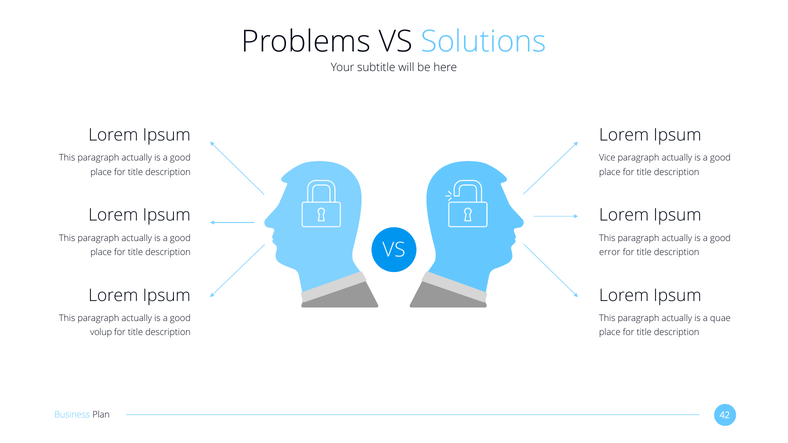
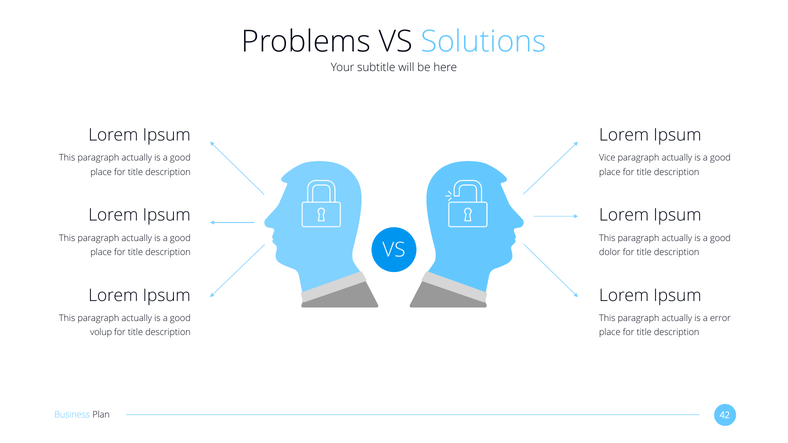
error: error -> dolor (610, 252)
quae: quae -> error (720, 319)
